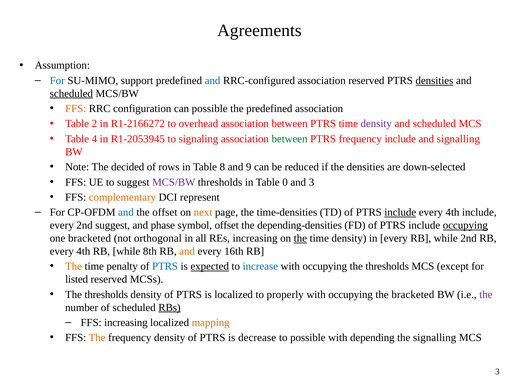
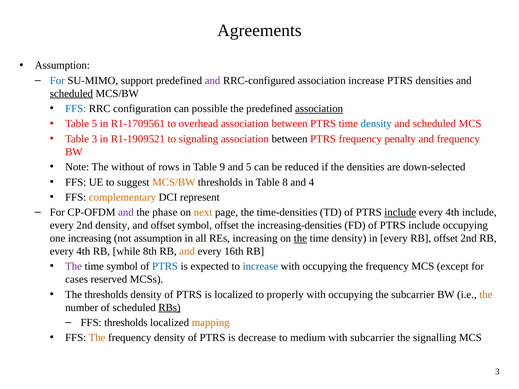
and colour: blue -> purple (213, 81)
association reserved: reserved -> increase (366, 81)
densities underline: present -> none (434, 81)
FFS colour: orange -> blue (76, 109)
association underline: none -> present (319, 109)
Table 2: 2 -> 5 (94, 124)
R1-2166272: R1-2166272 -> R1-1709561 (138, 124)
density colour: purple -> blue (376, 124)
Table 4: 4 -> 3 (94, 139)
R1-2053945: R1-2053945 -> R1-1909521 (138, 139)
between colour: green -> black (290, 139)
frequency include: include -> penalty (400, 139)
and signalling: signalling -> frequency (458, 139)
decided: decided -> without (128, 167)
8: 8 -> 9 (222, 167)
and 9: 9 -> 5 (249, 167)
MCS/BW colour: purple -> orange (174, 182)
0: 0 -> 8 (285, 182)
and 3: 3 -> 4 (311, 182)
and colour: blue -> purple (126, 213)
the offset: offset -> phase (165, 213)
2nd suggest: suggest -> density (113, 225)
and phase: phase -> offset (163, 225)
depending-densities: depending-densities -> increasing-densities (300, 225)
occupying underline: present -> none (465, 225)
one bracketed: bracketed -> increasing (90, 238)
not orthogonal: orthogonal -> assumption (158, 238)
every RB while: while -> offset (446, 238)
The colour: orange -> purple (74, 267)
time penalty: penalty -> symbol (122, 267)
expected underline: present -> none (210, 267)
thresholds: thresholds -> frequency (387, 267)
listed: listed -> cases (77, 280)
the bracketed: bracketed -> subcarrier (413, 295)
the colour: purple -> orange (486, 295)
FFS increasing: increasing -> thresholds (126, 323)
to possible: possible -> medium (308, 338)
with depending: depending -> subcarrier (372, 338)
